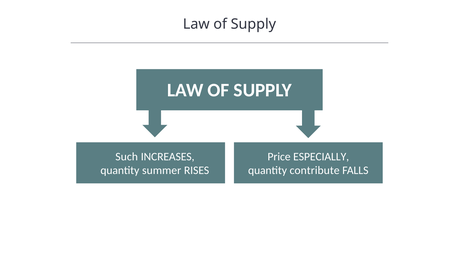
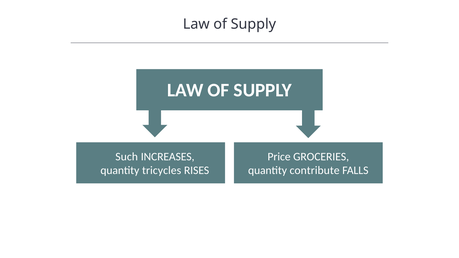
ESPECIALLY: ESPECIALLY -> GROCERIES (321, 157)
summer: summer -> tricycles (162, 170)
